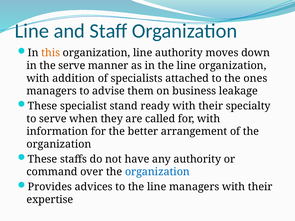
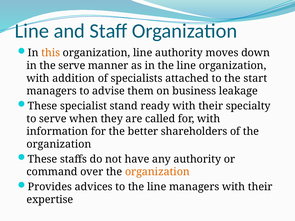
ones: ones -> start (255, 78)
arrangement: arrangement -> shareholders (194, 132)
organization colour: blue -> orange (157, 172)
